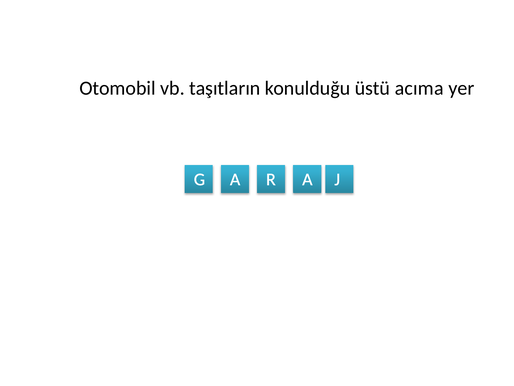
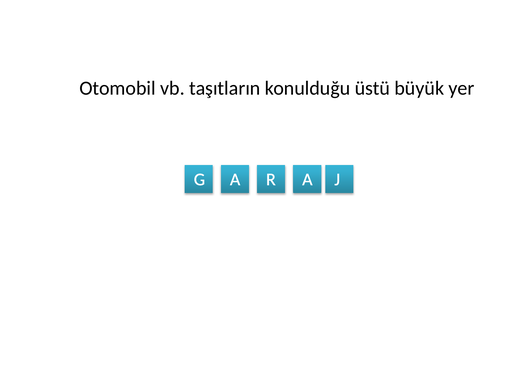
acıma: acıma -> büyük (419, 88)
